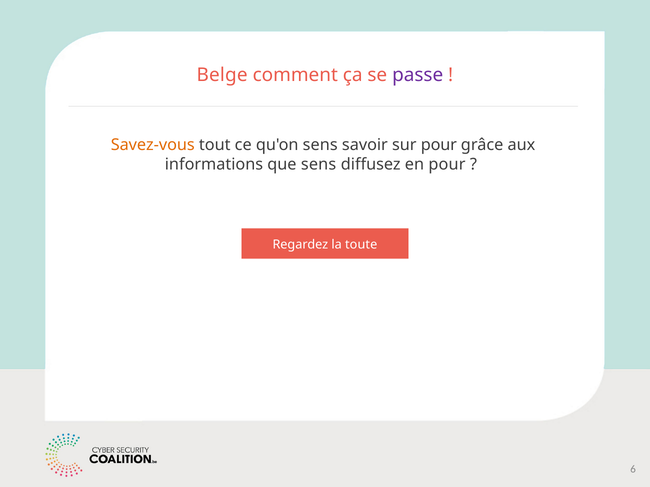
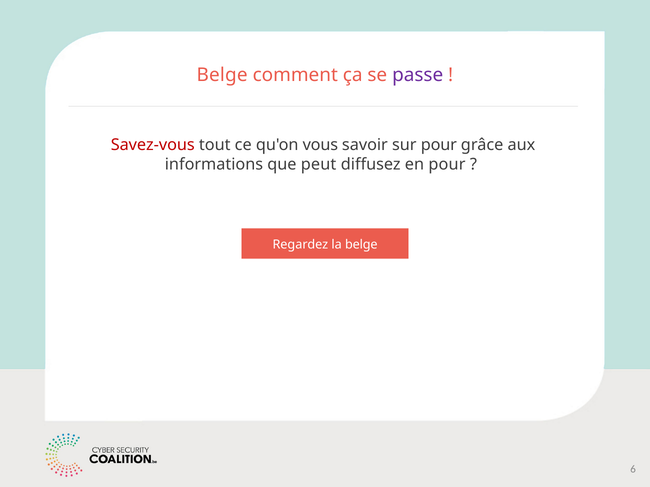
Savez-vous colour: orange -> red (153, 145)
qu'on sens: sens -> vous (320, 145)
que sens: sens -> peut (319, 165)
la toute: toute -> belge (361, 245)
